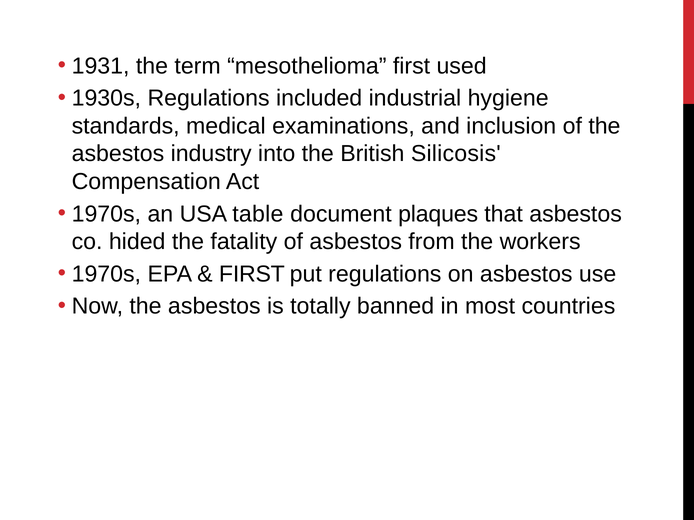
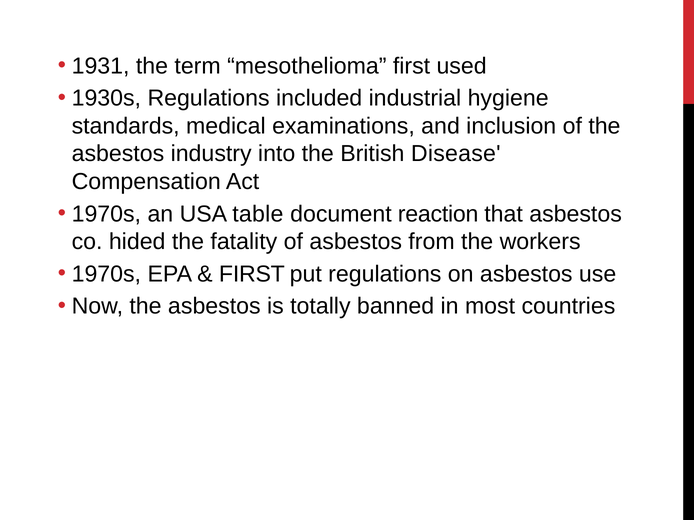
Silicosis: Silicosis -> Disease (456, 154)
plaques: plaques -> reaction (438, 214)
